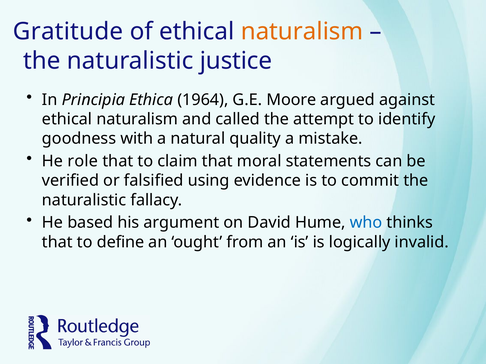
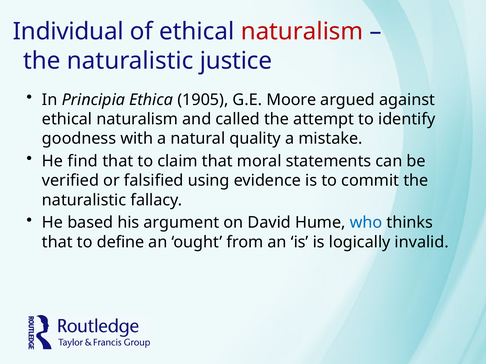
Gratitude: Gratitude -> Individual (68, 32)
naturalism colour: orange -> red (302, 32)
1964: 1964 -> 1905 (203, 100)
role: role -> find (83, 161)
